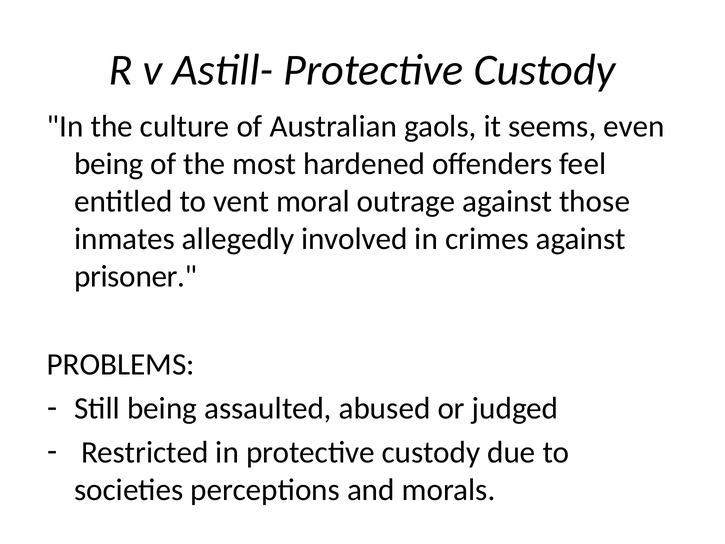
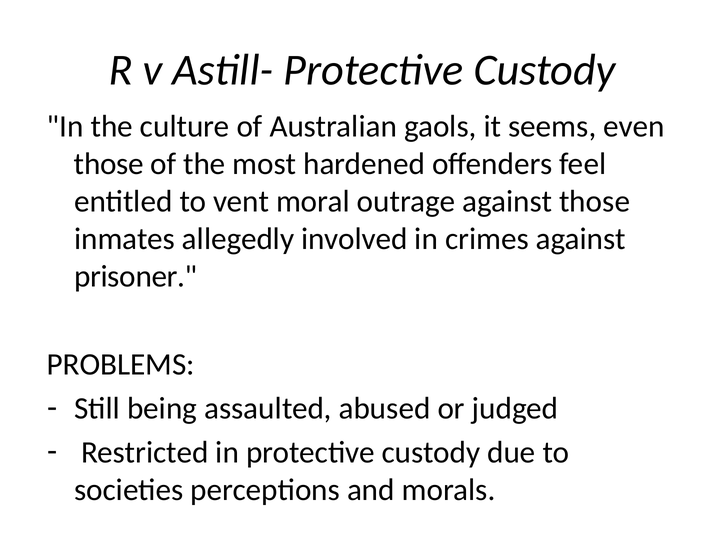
being: being -> those (109, 164)
